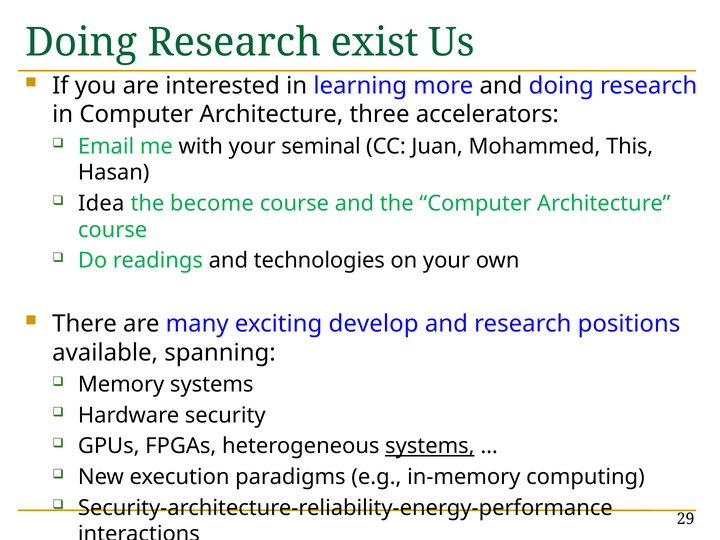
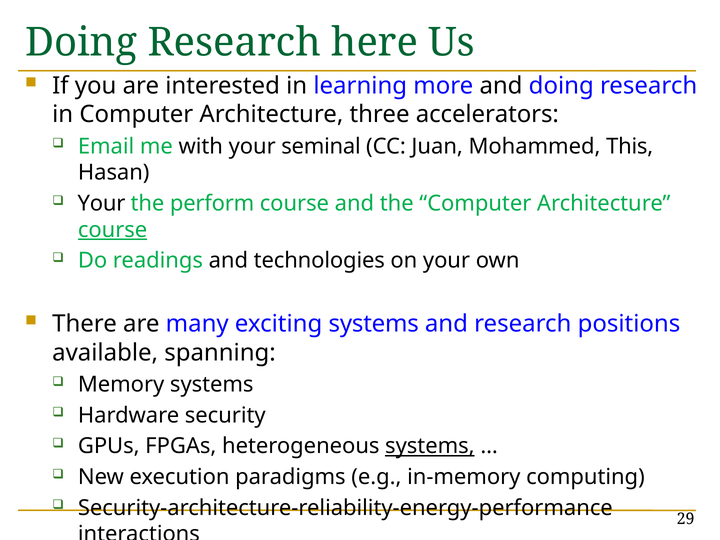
exist: exist -> here (375, 42)
Idea: Idea -> Your (101, 203)
become: become -> perform (212, 203)
course underline: none -> present (113, 230)
exciting develop: develop -> systems (374, 324)
